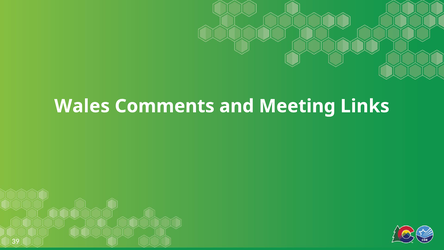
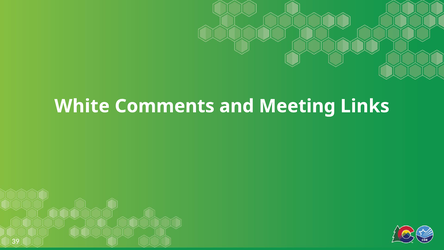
Wales: Wales -> White (82, 106)
